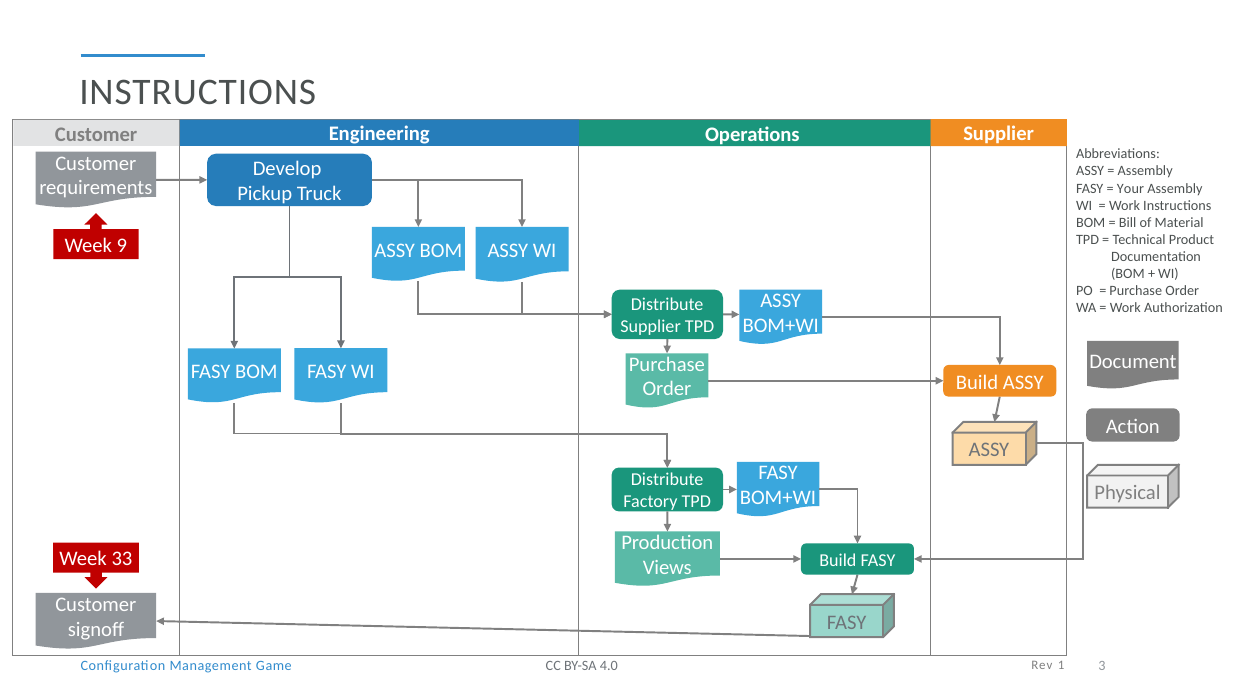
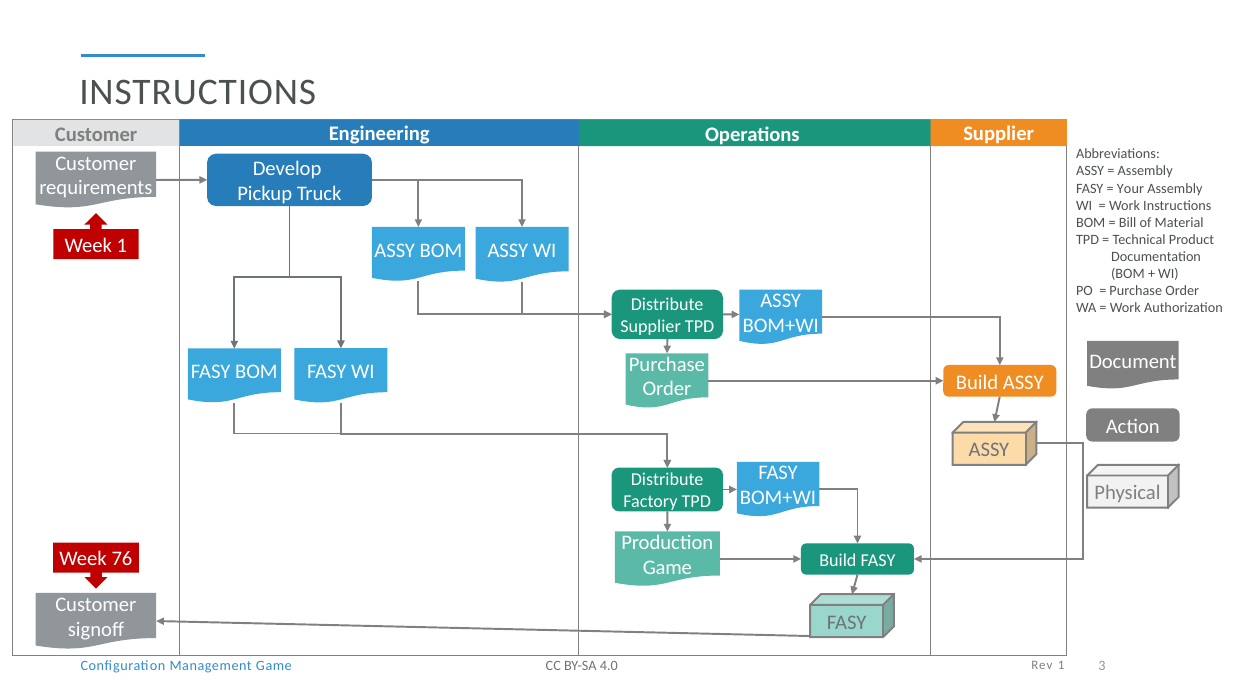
Week 9: 9 -> 1 (122, 246)
33: 33 -> 76 (122, 559)
Views: Views -> Game (667, 567)
